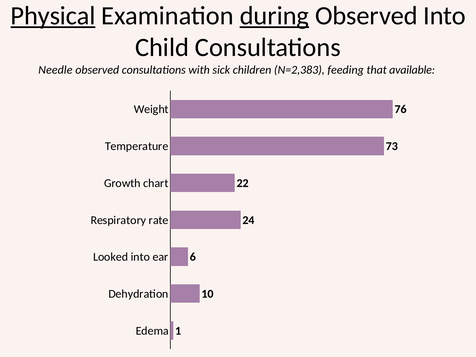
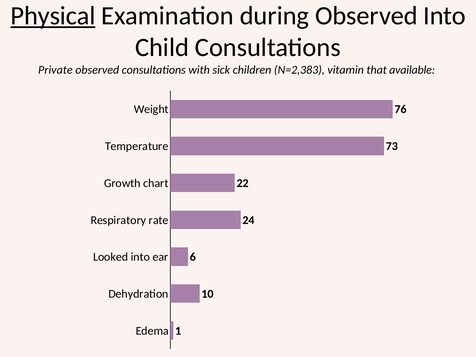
during underline: present -> none (274, 16)
Needle: Needle -> Private (55, 70)
feeding: feeding -> vitamin (346, 70)
